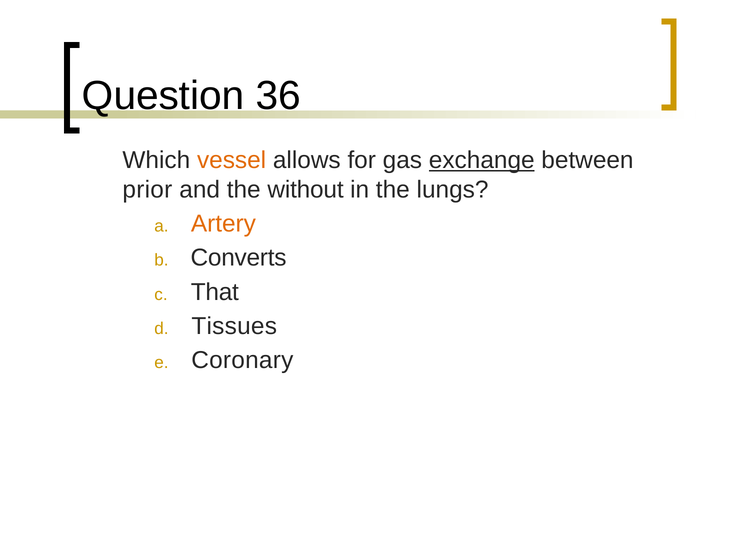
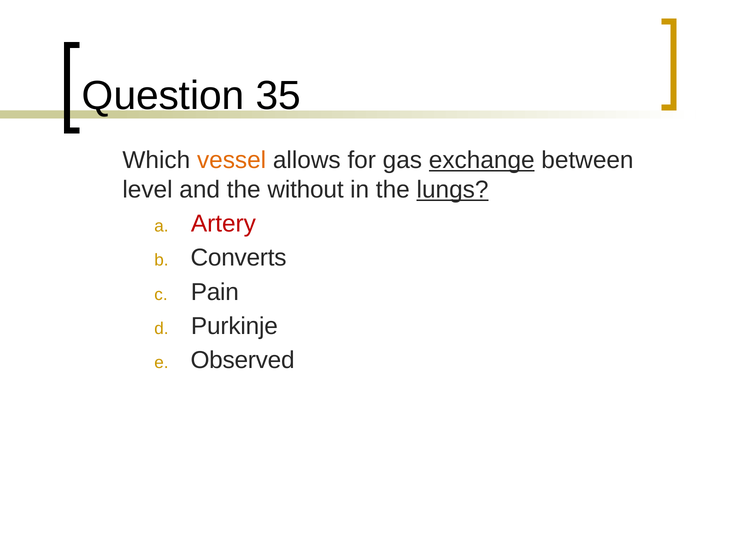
36: 36 -> 35 (278, 96)
prior: prior -> level (148, 190)
lungs underline: none -> present (453, 190)
Artery colour: orange -> red (223, 224)
That: That -> Pain (215, 292)
Tissues: Tissues -> Purkinje (234, 326)
Coronary: Coronary -> Observed (243, 360)
